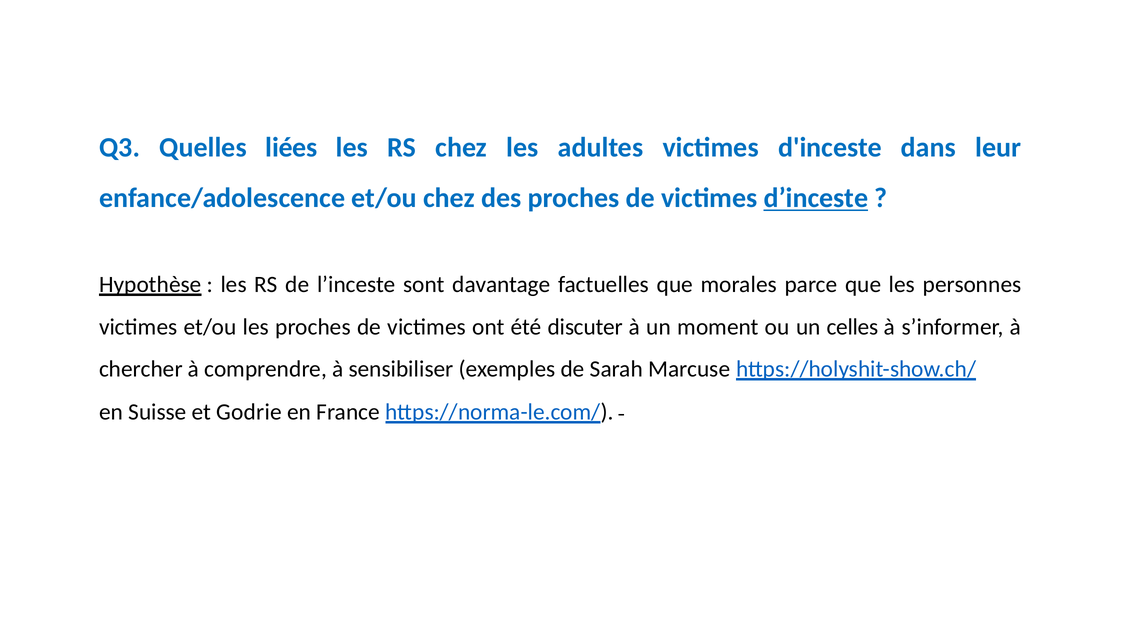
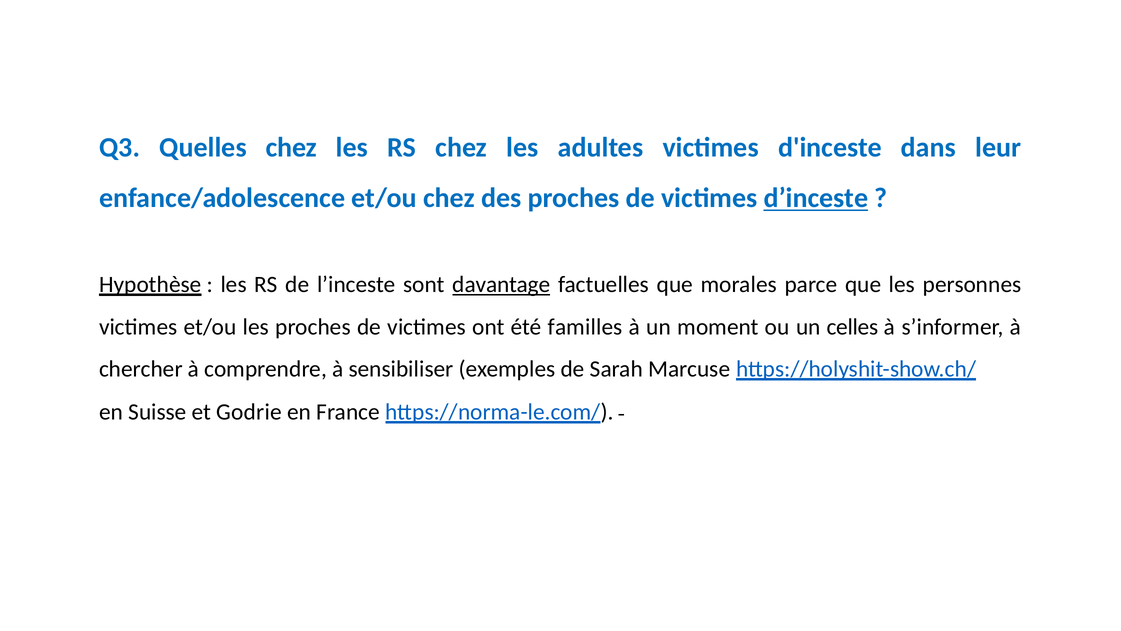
Quelles liées: liées -> chez (291, 148)
davantage underline: none -> present (501, 285)
discuter: discuter -> familles (585, 327)
